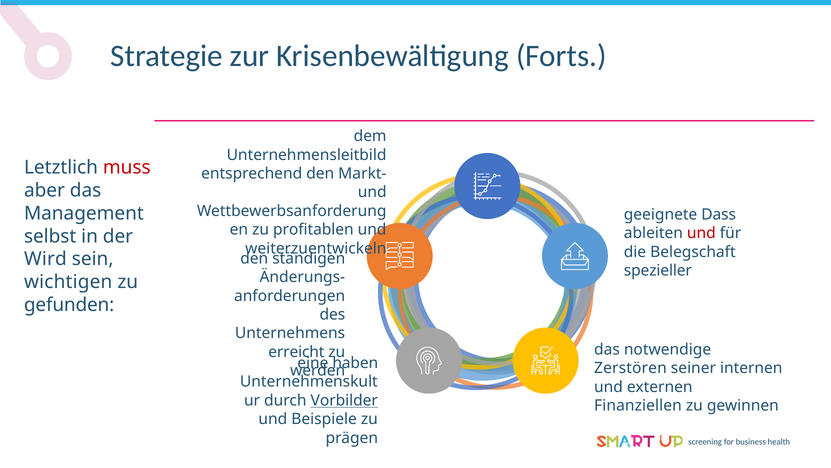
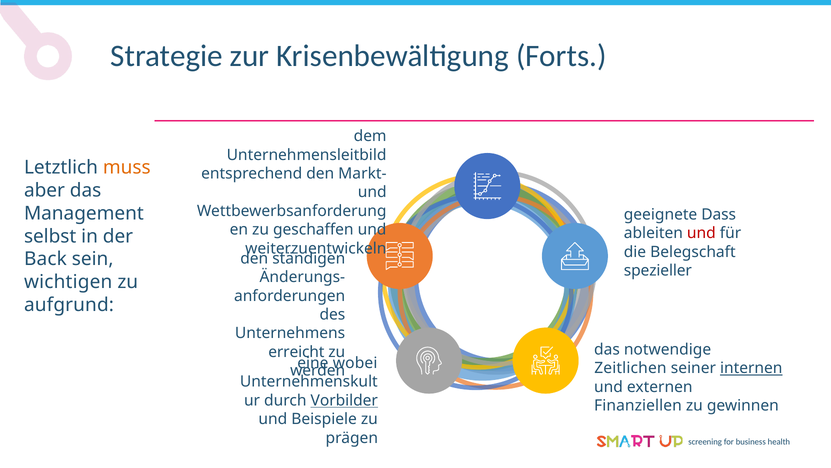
muss colour: red -> orange (127, 167)
profitablen: profitablen -> geschaffen (313, 229)
Wird: Wird -> Back (45, 259)
gefunden: gefunden -> aufgrund (69, 305)
haben: haben -> wobei (355, 363)
Zerstören: Zerstören -> Zeitlichen (630, 368)
internen underline: none -> present (751, 368)
